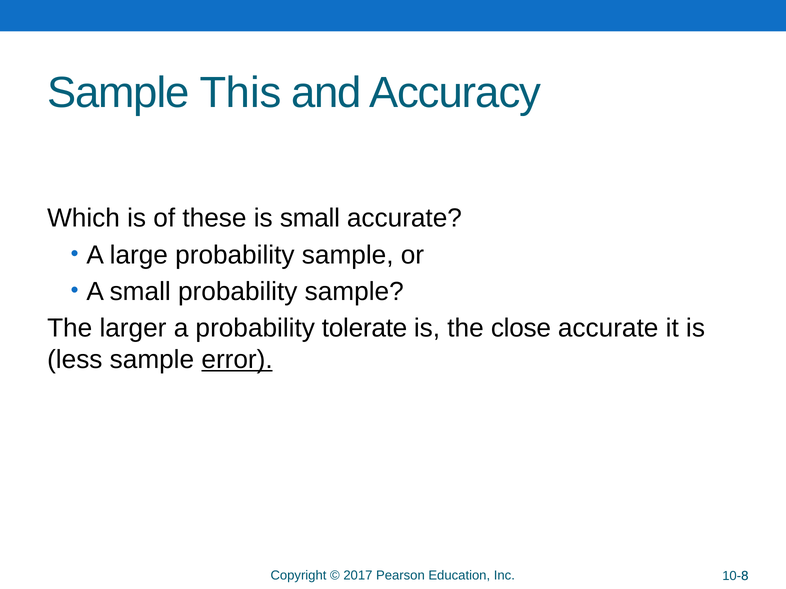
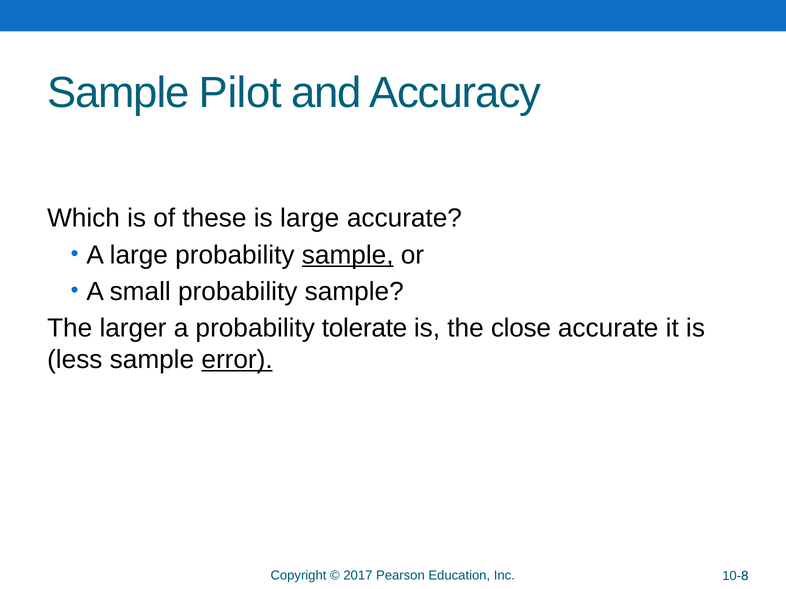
This: This -> Pilot (241, 93)
is small: small -> large (310, 219)
sample underline: none -> present (348, 255)
